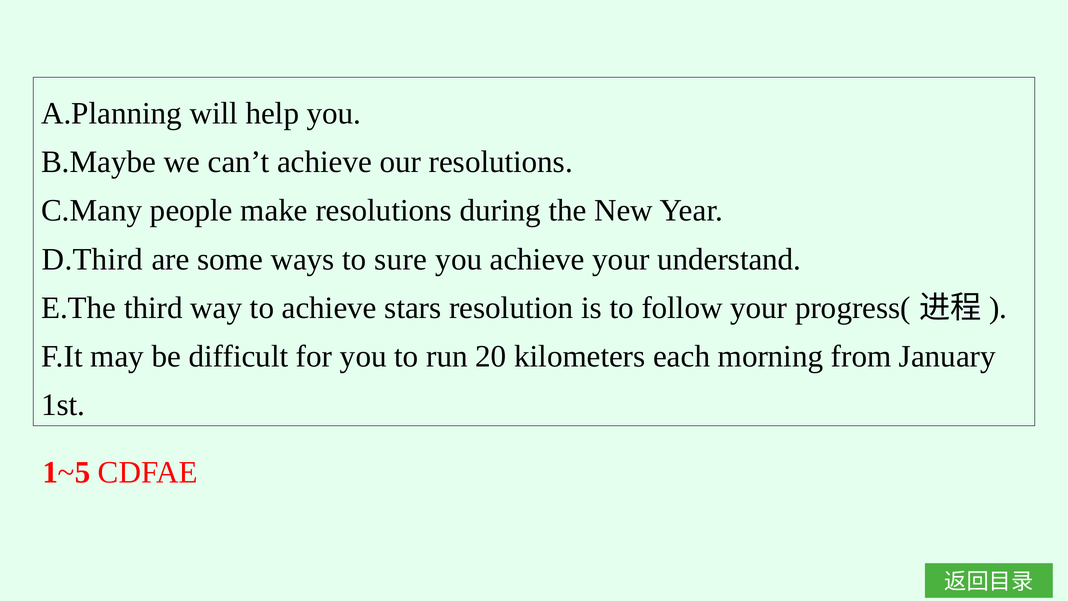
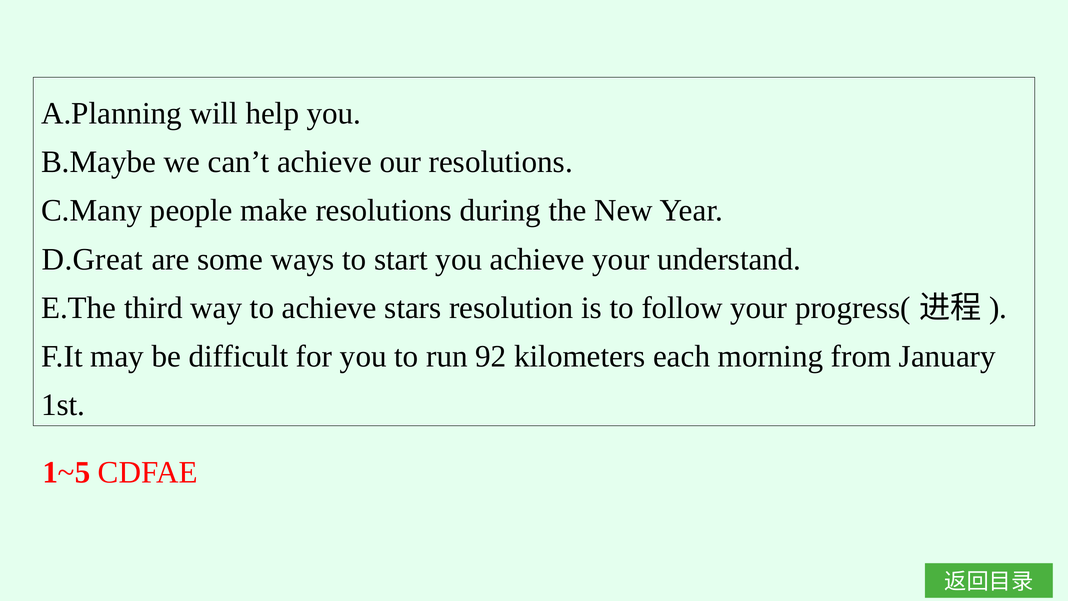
D.Third: D.Third -> D.Great (92, 259)
sure: sure -> start (401, 259)
20: 20 -> 92 (491, 356)
